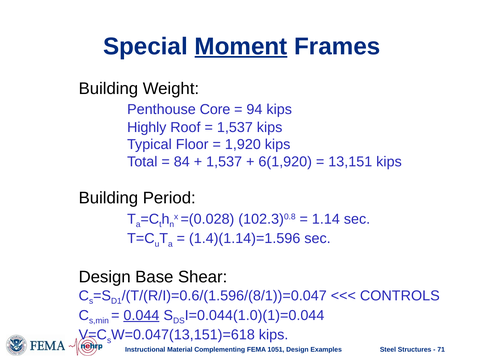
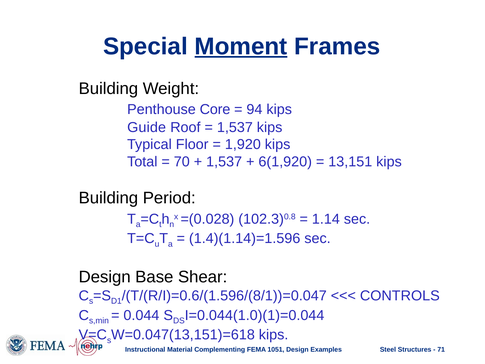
Highly: Highly -> Guide (147, 127)
84: 84 -> 70 (182, 162)
0.044 underline: present -> none (141, 315)
